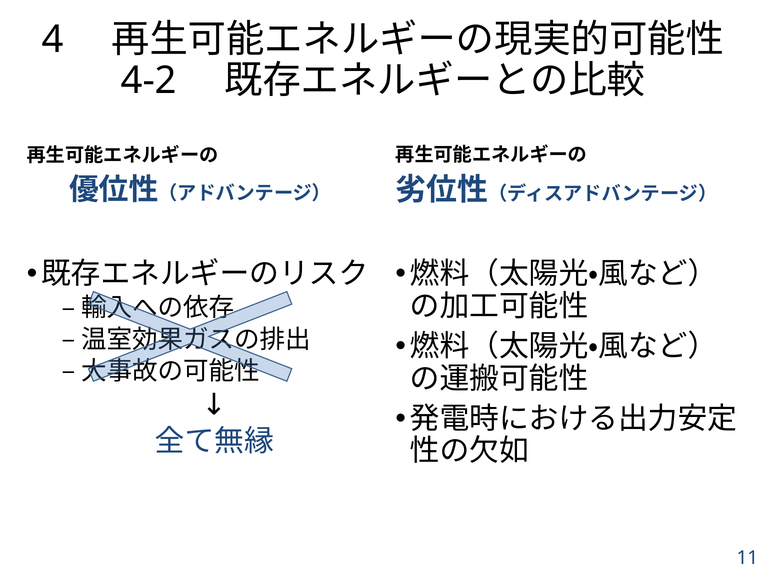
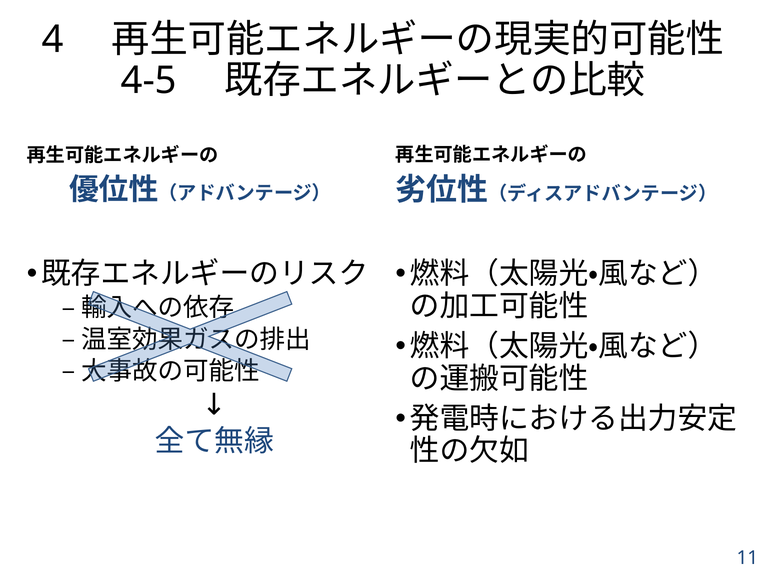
4-2: 4-2 -> 4-5 (149, 81)
